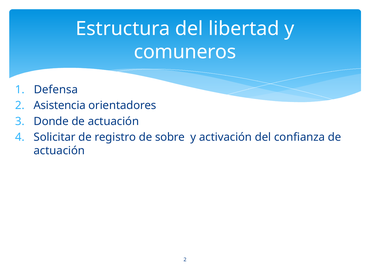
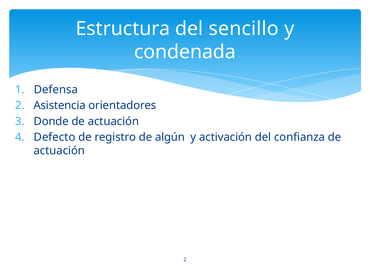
libertad: libertad -> sencillo (244, 29)
comuneros: comuneros -> condenada (185, 52)
Solicitar: Solicitar -> Defecto (55, 137)
sobre: sobre -> algún (170, 137)
